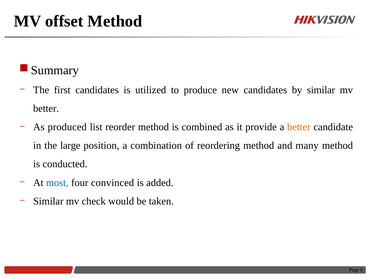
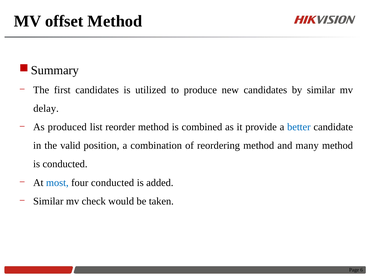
better: better -> delay (46, 108)
better colour: orange -> blue (299, 127)
large: large -> valid (70, 145)
four convinced: convinced -> conducted (113, 182)
